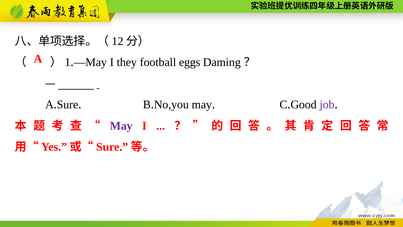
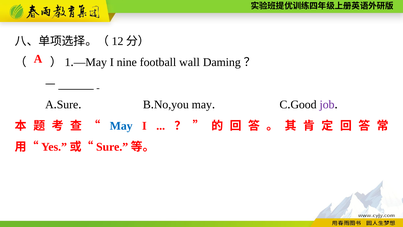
they: they -> nine (127, 62)
eggs: eggs -> wall (190, 62)
May colour: purple -> blue (121, 126)
